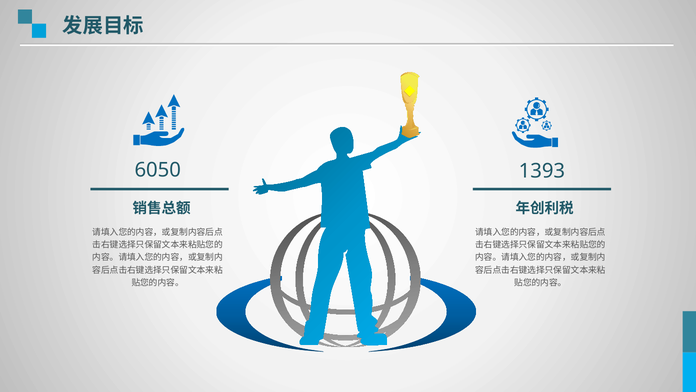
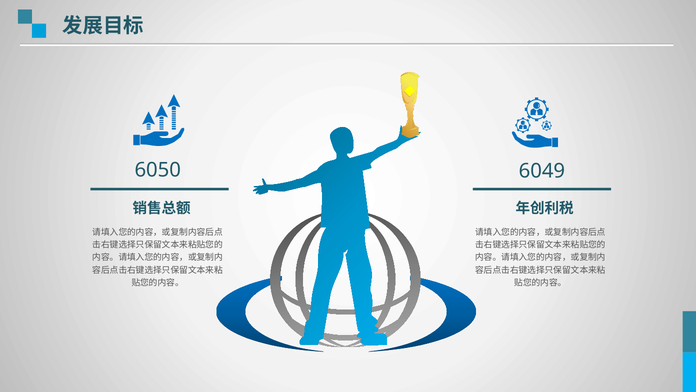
1393: 1393 -> 6049 (542, 171)
